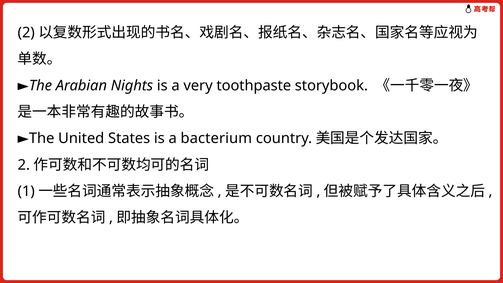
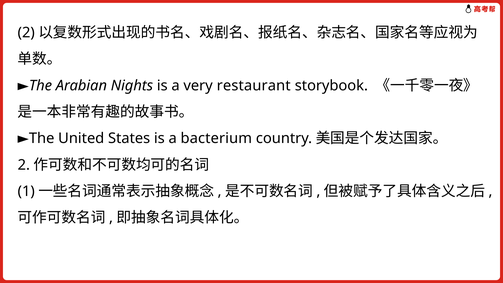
toothpaste: toothpaste -> restaurant (254, 86)
